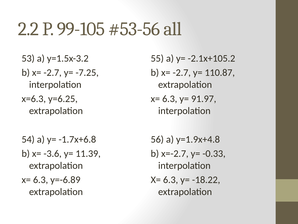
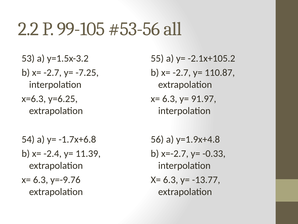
-3.6: -3.6 -> -2.4 (53, 153)
y=-6.89: y=-6.89 -> y=-9.76 (65, 179)
-18.22: -18.22 -> -13.77 (206, 179)
